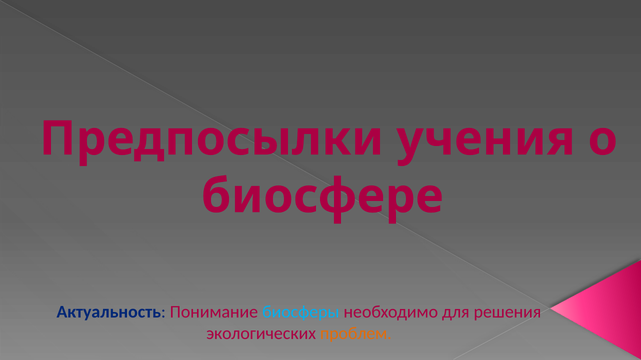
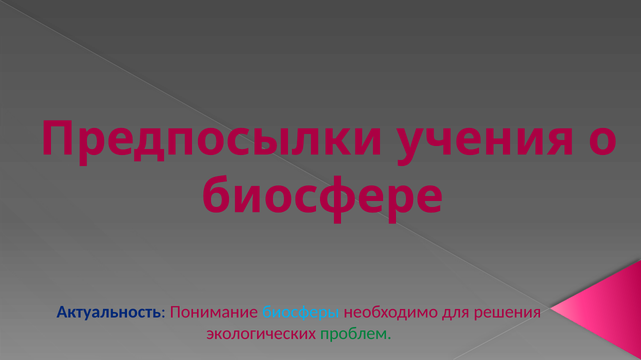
проблем colour: orange -> green (356, 334)
